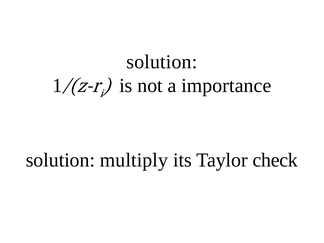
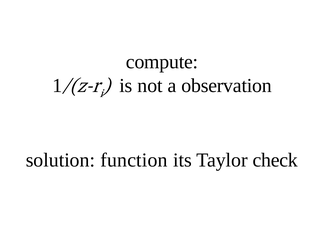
solution: solution -> compute (162, 62)
importance: importance -> observation (227, 86)
multiply: multiply -> function (134, 160)
